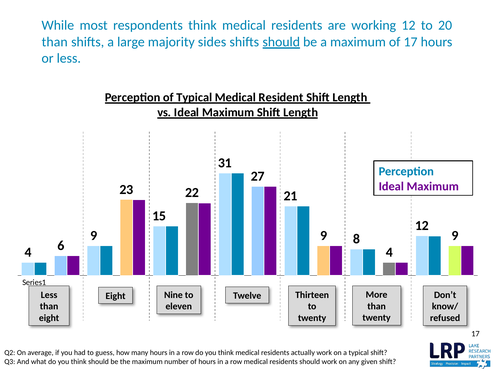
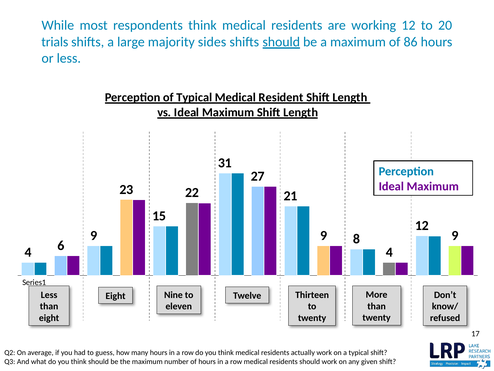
than: than -> trials (55, 42)
of 17: 17 -> 86 (411, 42)
